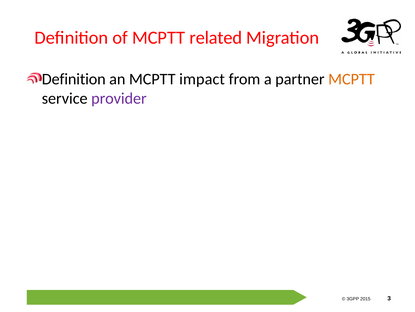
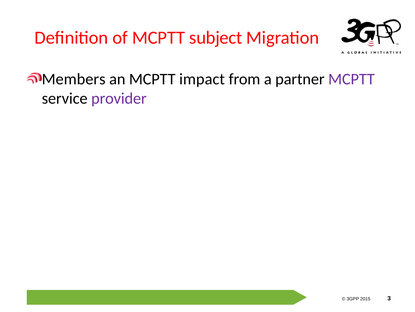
related: related -> subject (216, 38)
Definition: Definition -> Members (74, 79)
MCPTT colour: orange -> purple (351, 79)
